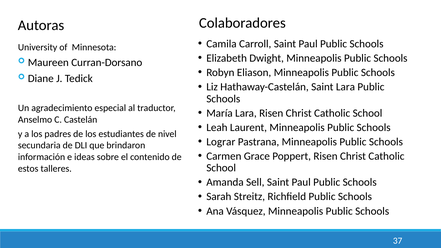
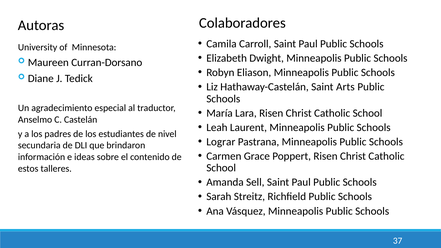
Saint Lara: Lara -> Arts (345, 87)
